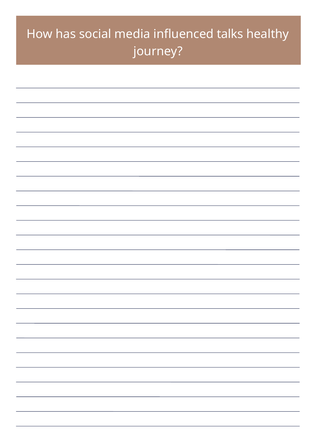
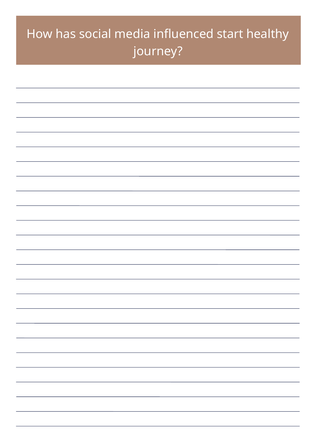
talks: talks -> start (230, 34)
